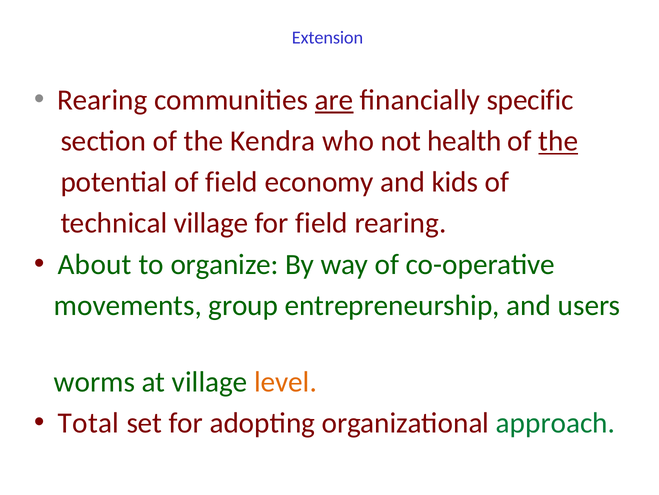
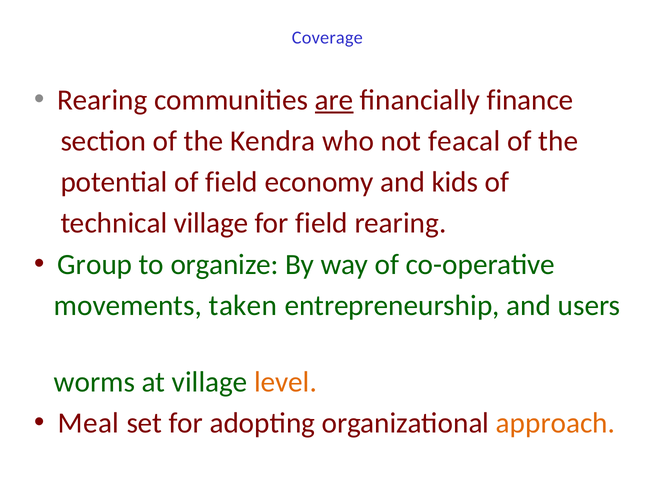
Extension: Extension -> Coverage (327, 38)
specific: specific -> finance (530, 100)
health: health -> feacal (464, 141)
the underline: present -> none (558, 141)
About: About -> Group (95, 264)
group: group -> taken (243, 305)
Total: Total -> Meal (89, 422)
approach colour: green -> orange (555, 422)
